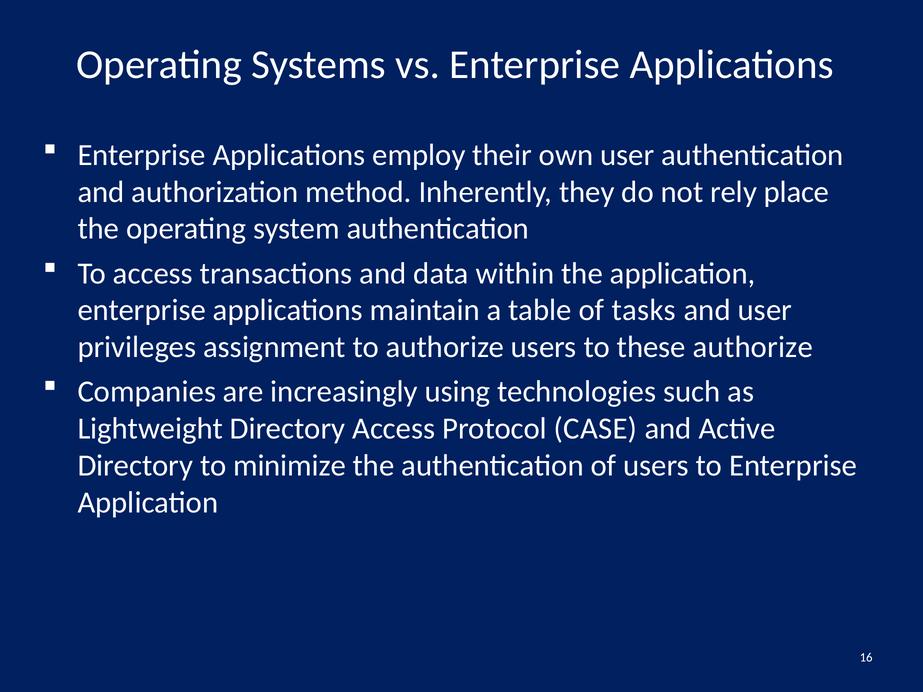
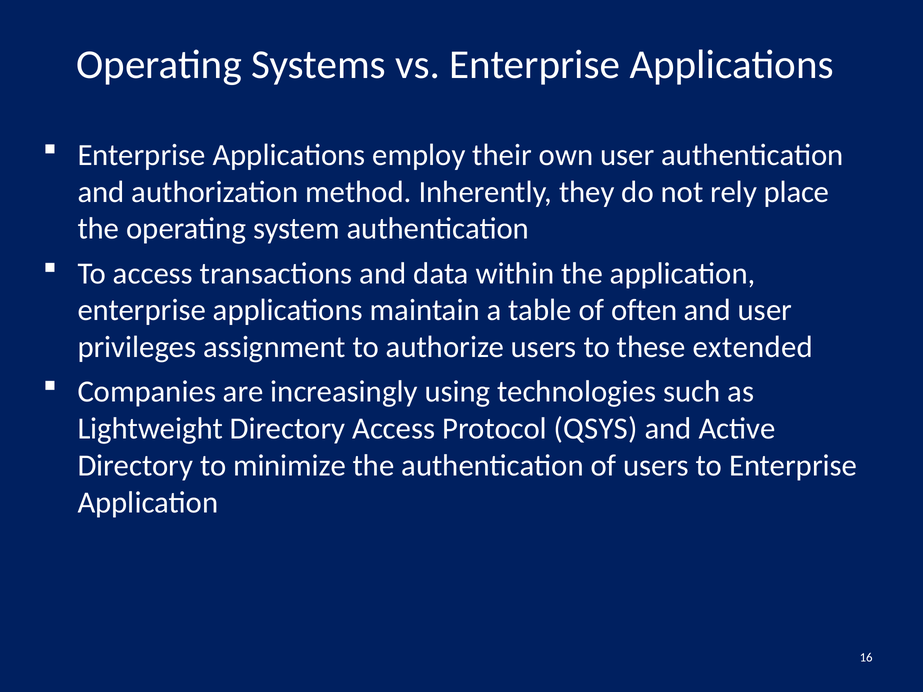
tasks: tasks -> often (644, 310)
these authorize: authorize -> extended (753, 347)
CASE: CASE -> QSYS (596, 429)
